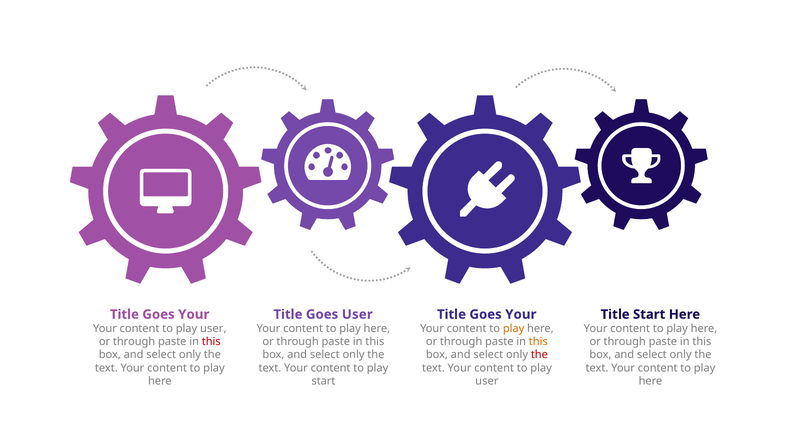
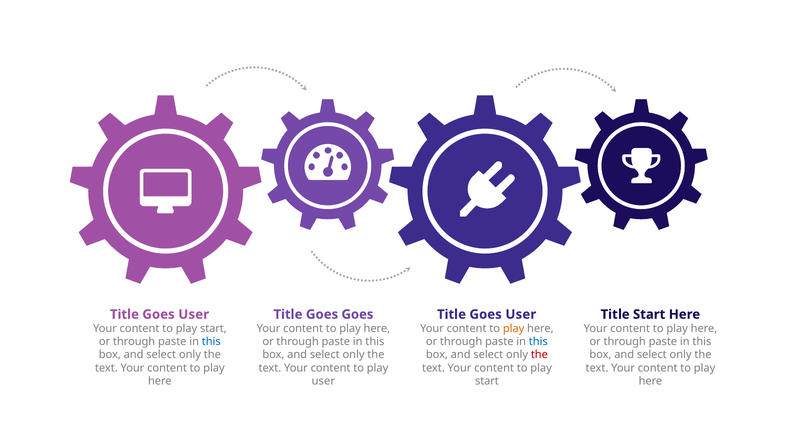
Your: Your -> User (194, 315)
Goes User: User -> Goes (357, 315)
Your: Your -> User (521, 315)
user: user -> start (213, 329)
this colour: red -> blue (211, 342)
this colour: orange -> blue (538, 342)
start: start -> user (323, 382)
user: user -> start (487, 382)
